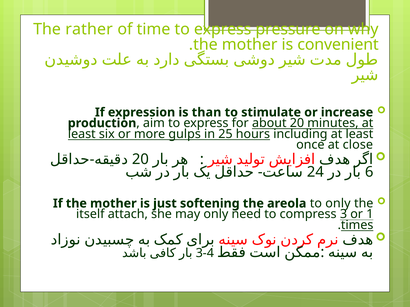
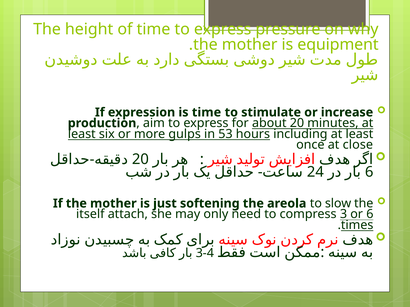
rather: rather -> height (89, 29)
convenient: convenient -> equipment (338, 44)
is than: than -> time (207, 112)
25: 25 -> 53 (225, 134)
to only: only -> slow (338, 204)
or 1: 1 -> 6 (370, 215)
